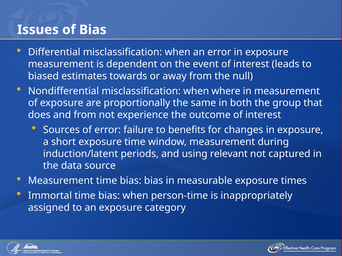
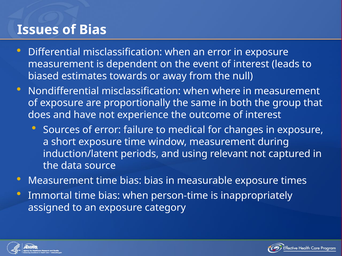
and from: from -> have (85, 115)
benefits: benefits -> medical (187, 130)
